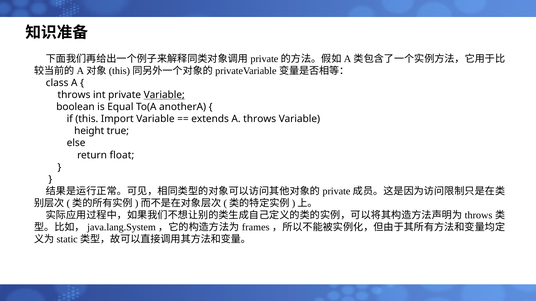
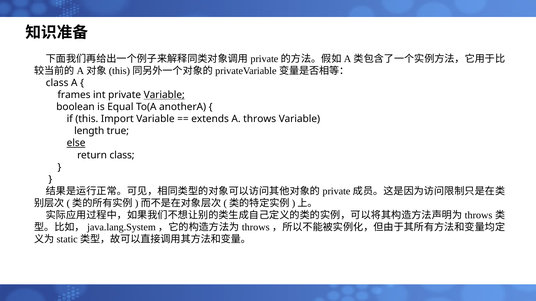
throws: throws -> frames (74, 95)
height: height -> length (89, 131)
else underline: none -> present (76, 143)
return float: float -> class (122, 155)
frames: frames -> throws (256, 228)
